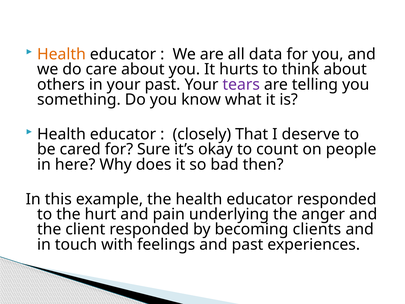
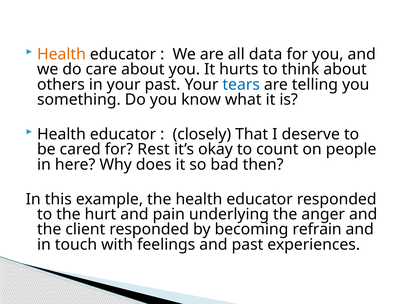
tears colour: purple -> blue (241, 84)
Sure: Sure -> Rest (154, 149)
clients: clients -> refrain (317, 229)
